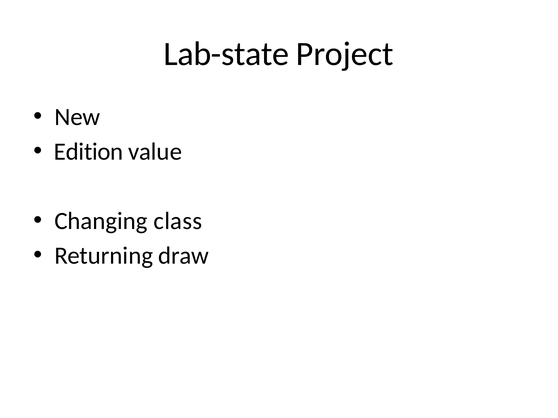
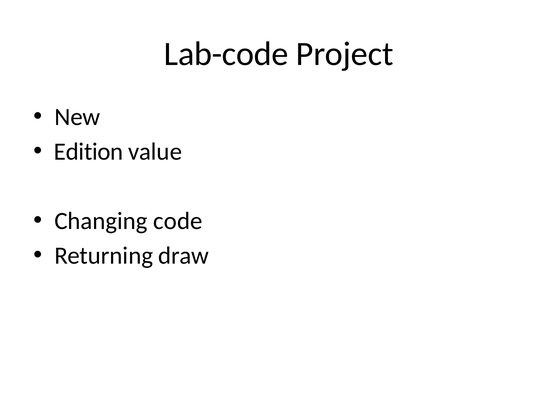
Lab-state: Lab-state -> Lab-code (226, 54)
class: class -> code (178, 221)
